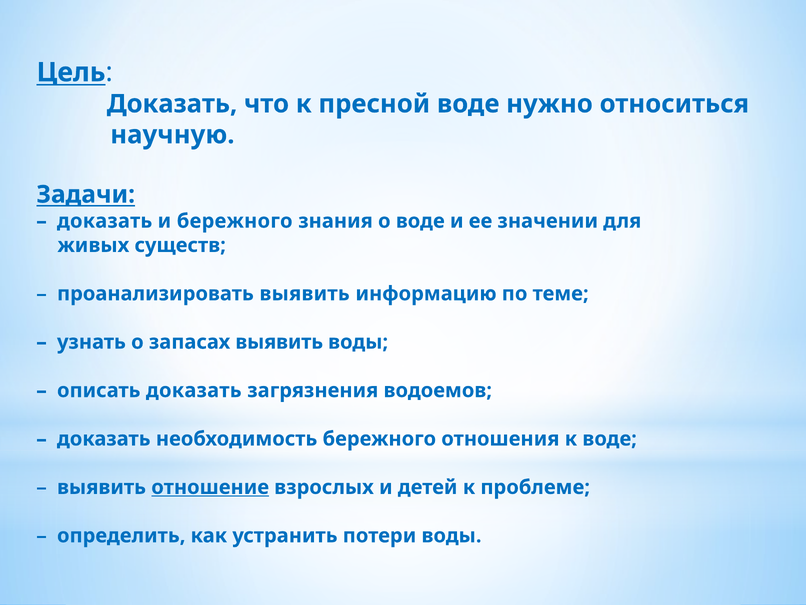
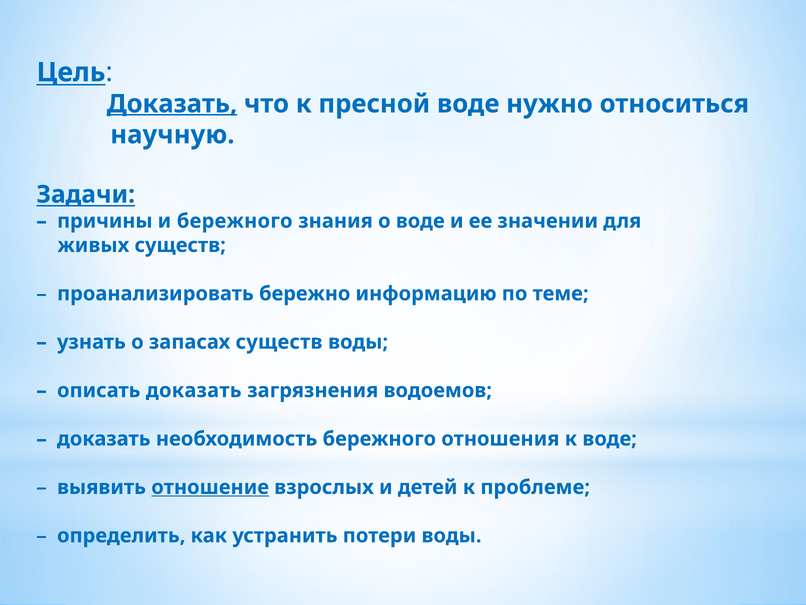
Доказать underline: none -> present (172, 104)
доказать: доказать -> причины (105, 221)
проанализировать выявить: выявить -> бережно (305, 293)
запасах выявить: выявить -> существ (279, 342)
